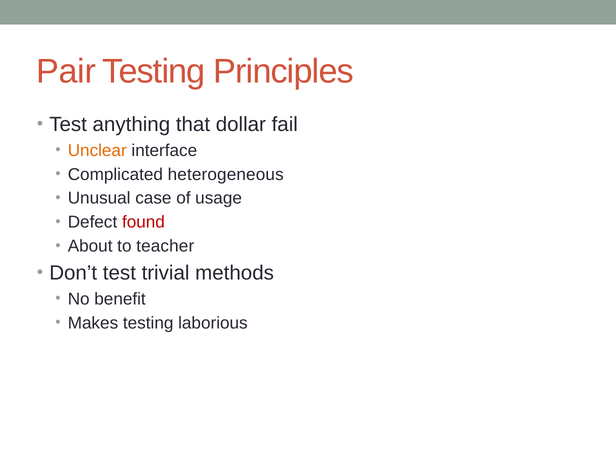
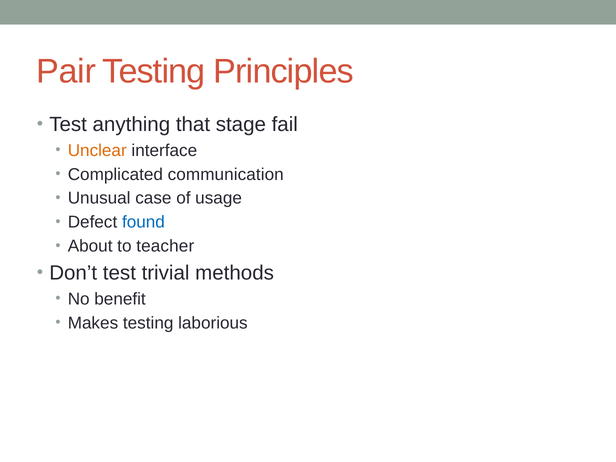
dollar: dollar -> stage (241, 125)
heterogeneous: heterogeneous -> communication (226, 174)
found colour: red -> blue (143, 222)
